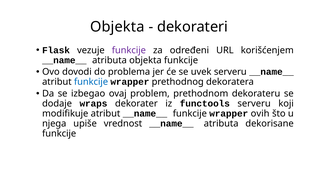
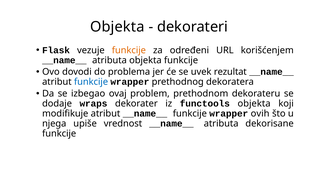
funkcije colour: purple -> orange (129, 50)
uvek serveru: serveru -> rezultat (230, 72)
functools serveru: serveru -> objekta (254, 104)
